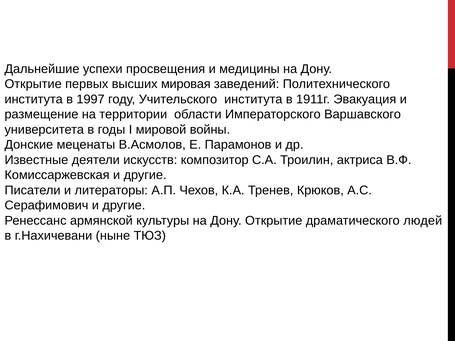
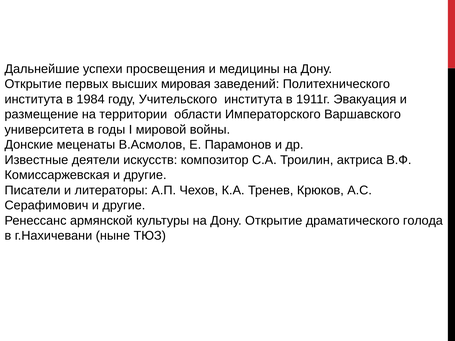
1997: 1997 -> 1984 (91, 99)
людей: людей -> голода (423, 221)
